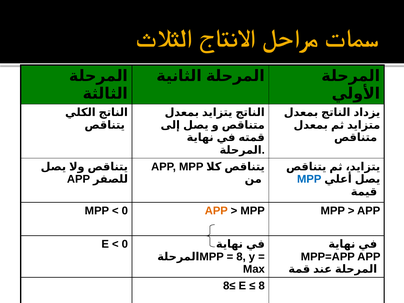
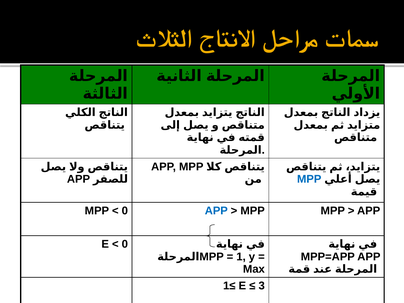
APP colour: orange -> blue (216, 211)
8: 8 -> 1 (241, 257)
8≤: 8≤ -> 1≤ (229, 286)
8: 8 -> 3 (262, 286)
